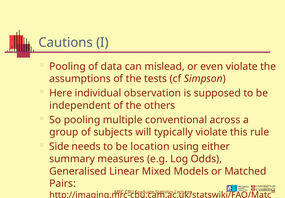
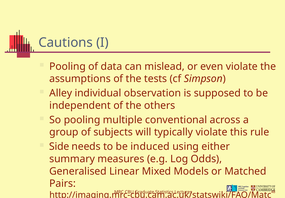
Here: Here -> Alley (61, 93)
location: location -> induced (150, 146)
